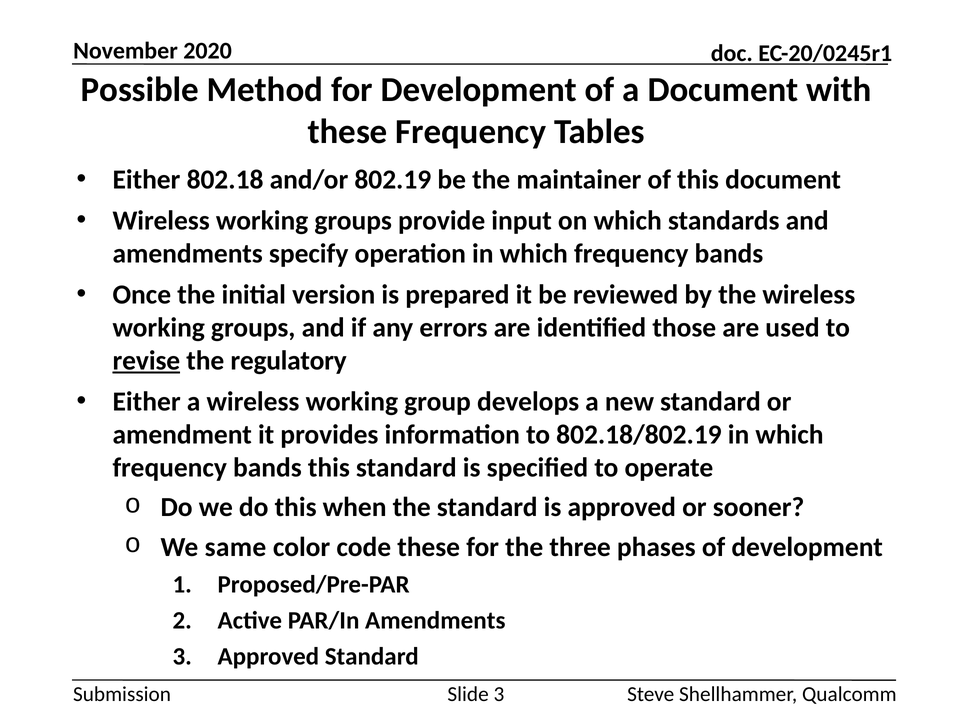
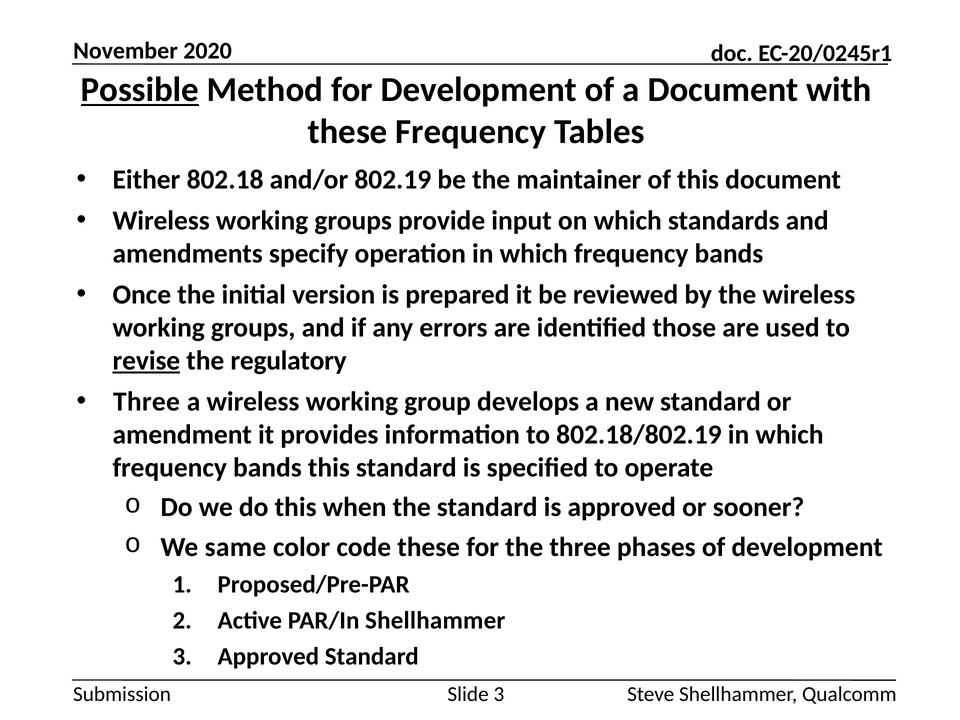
Possible underline: none -> present (140, 90)
Either: Either -> Three (146, 402)
PAR/In Amendments: Amendments -> Shellhammer (435, 620)
